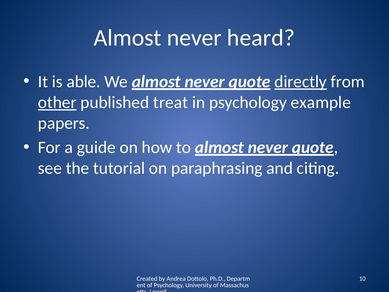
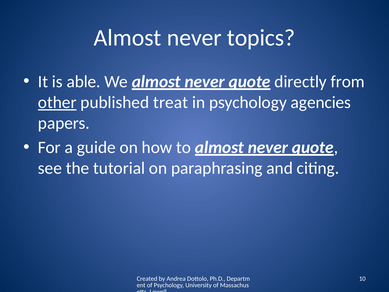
heard: heard -> topics (261, 38)
directly underline: present -> none (301, 82)
example: example -> agencies (321, 102)
